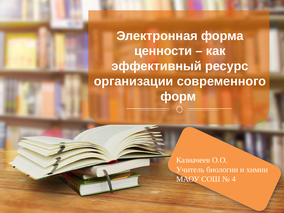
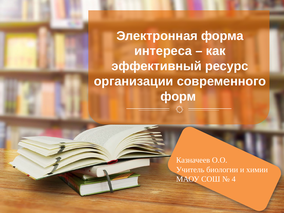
ценности: ценности -> интереса (163, 51)
